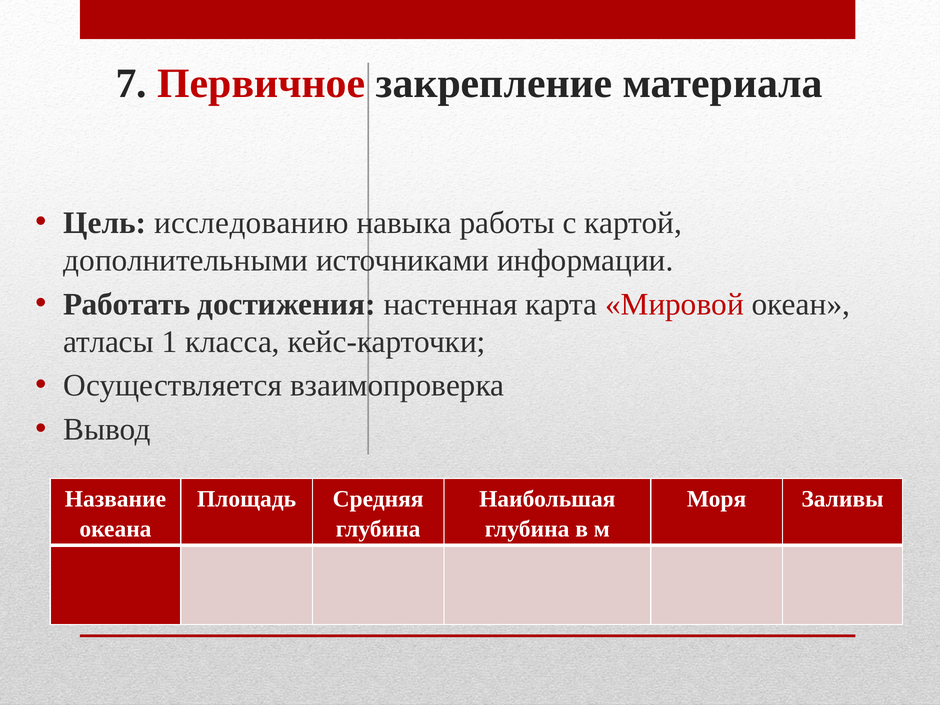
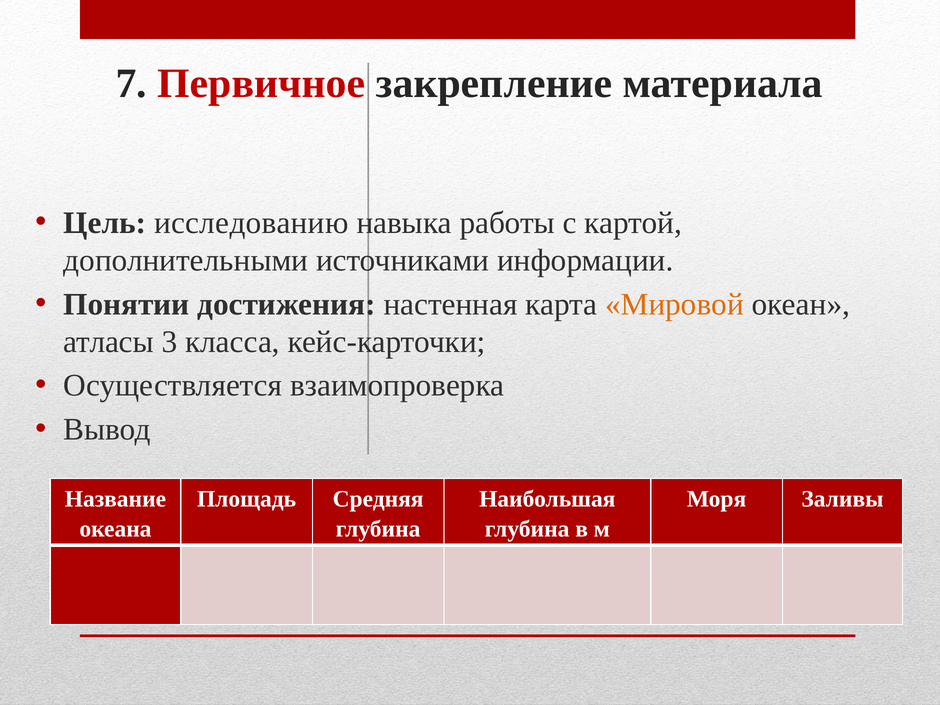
Работать: Работать -> Понятии (126, 304)
Мировой colour: red -> orange (674, 304)
1: 1 -> 3 (170, 342)
